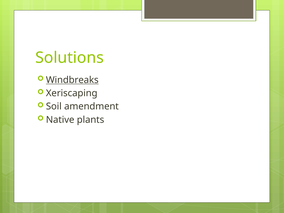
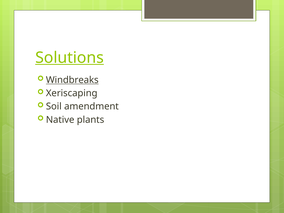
Solutions underline: none -> present (70, 58)
